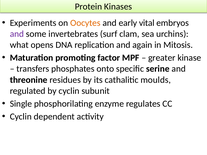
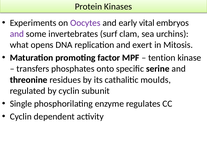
Oocytes colour: orange -> purple (85, 23)
again: again -> exert (142, 45)
greater: greater -> tention (162, 58)
